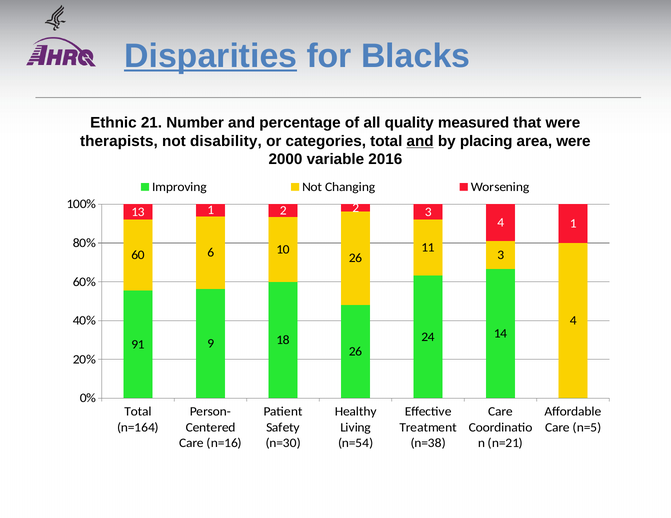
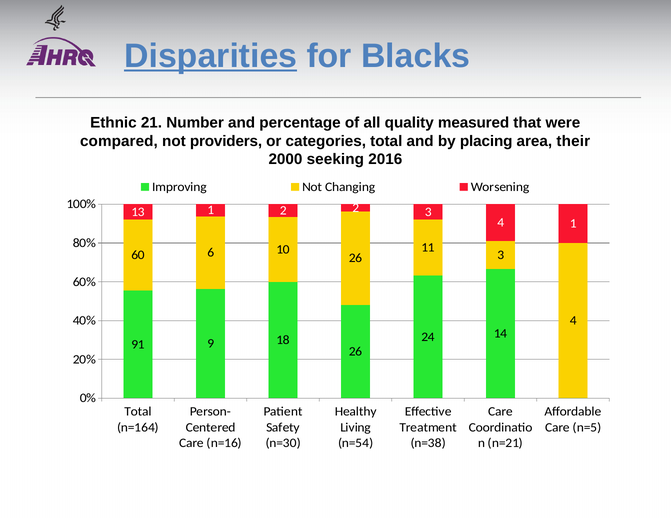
therapists: therapists -> compared (119, 141)
disability: disability -> providers (226, 141)
and underline: present -> none (420, 141)
area were: were -> their (573, 141)
variable: variable -> seeking (335, 160)
